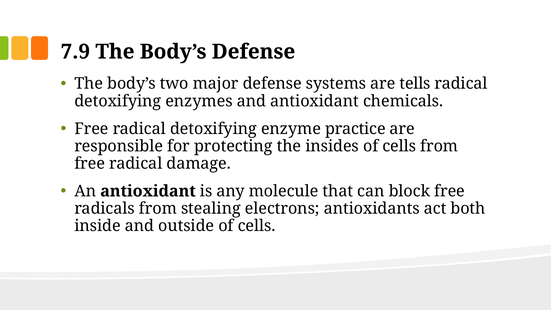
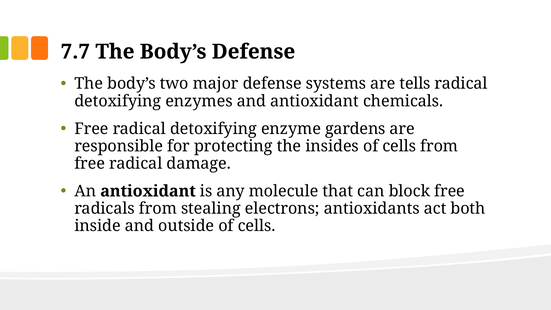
7.9: 7.9 -> 7.7 (75, 52)
practice: practice -> gardens (355, 129)
